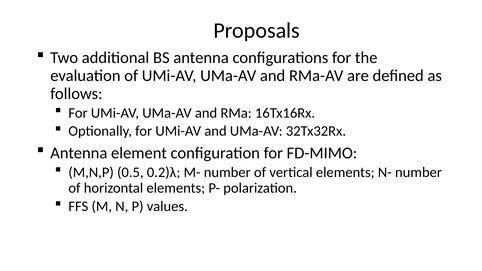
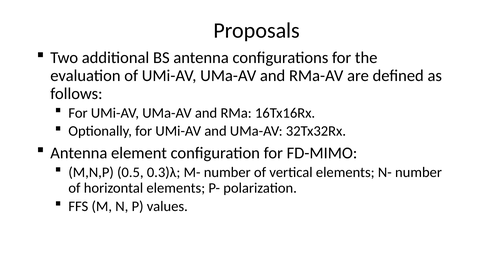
0.2)λ: 0.2)λ -> 0.3)λ (164, 172)
